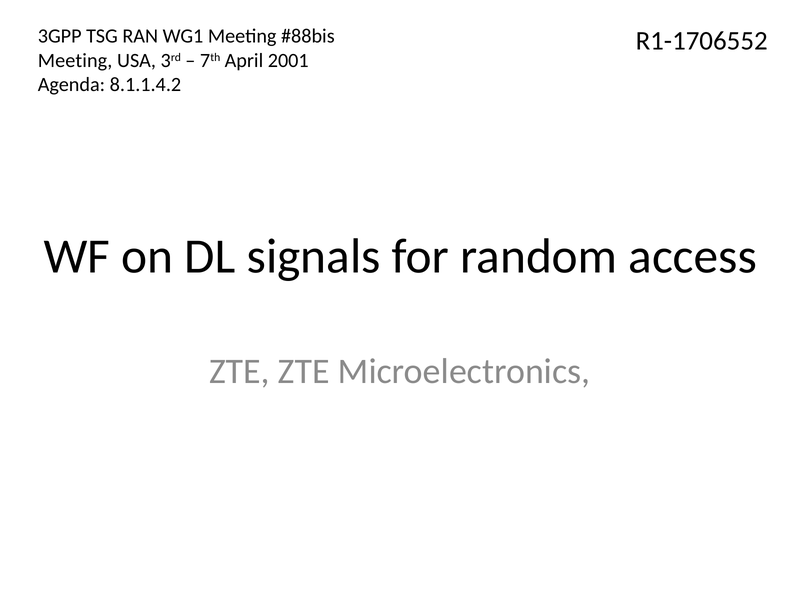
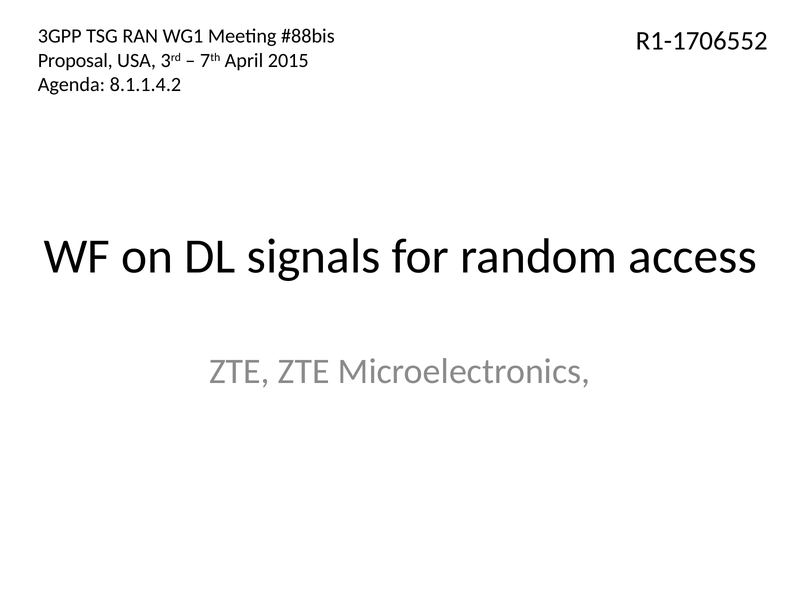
Meeting: Meeting -> Proposal (75, 60)
2001: 2001 -> 2015 (288, 60)
